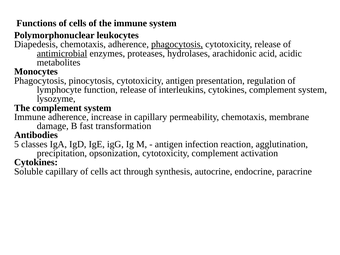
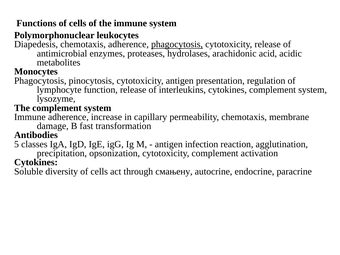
antimicrobial underline: present -> none (62, 53)
Soluble capillary: capillary -> diversity (62, 171)
synthesis: synthesis -> смањену (174, 171)
